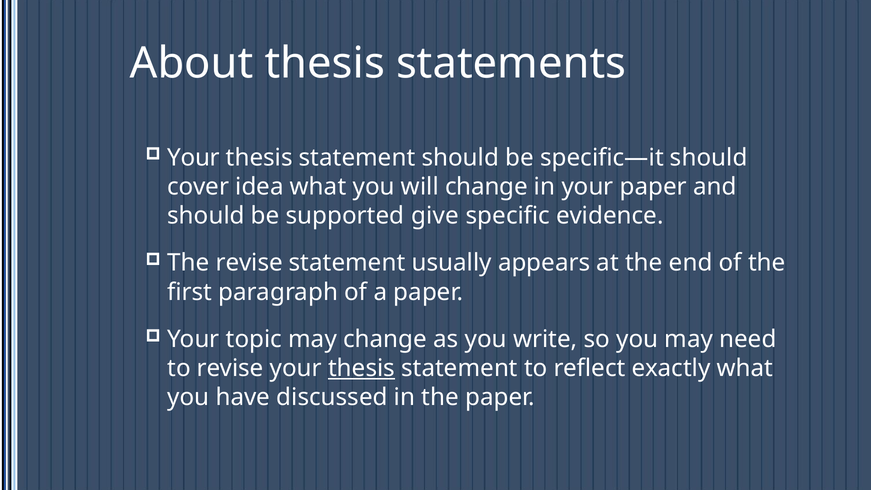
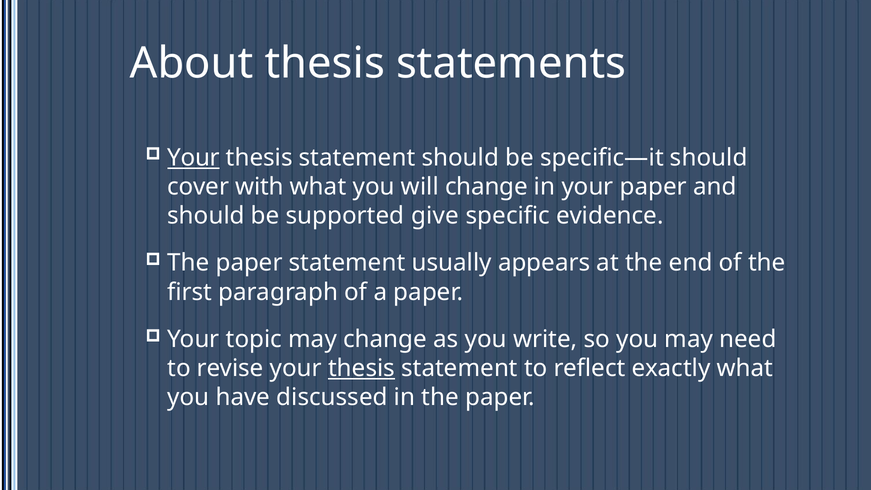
Your underline: none -> present (194, 158)
idea: idea -> with (260, 187)
revise: revise -> paper (249, 263)
